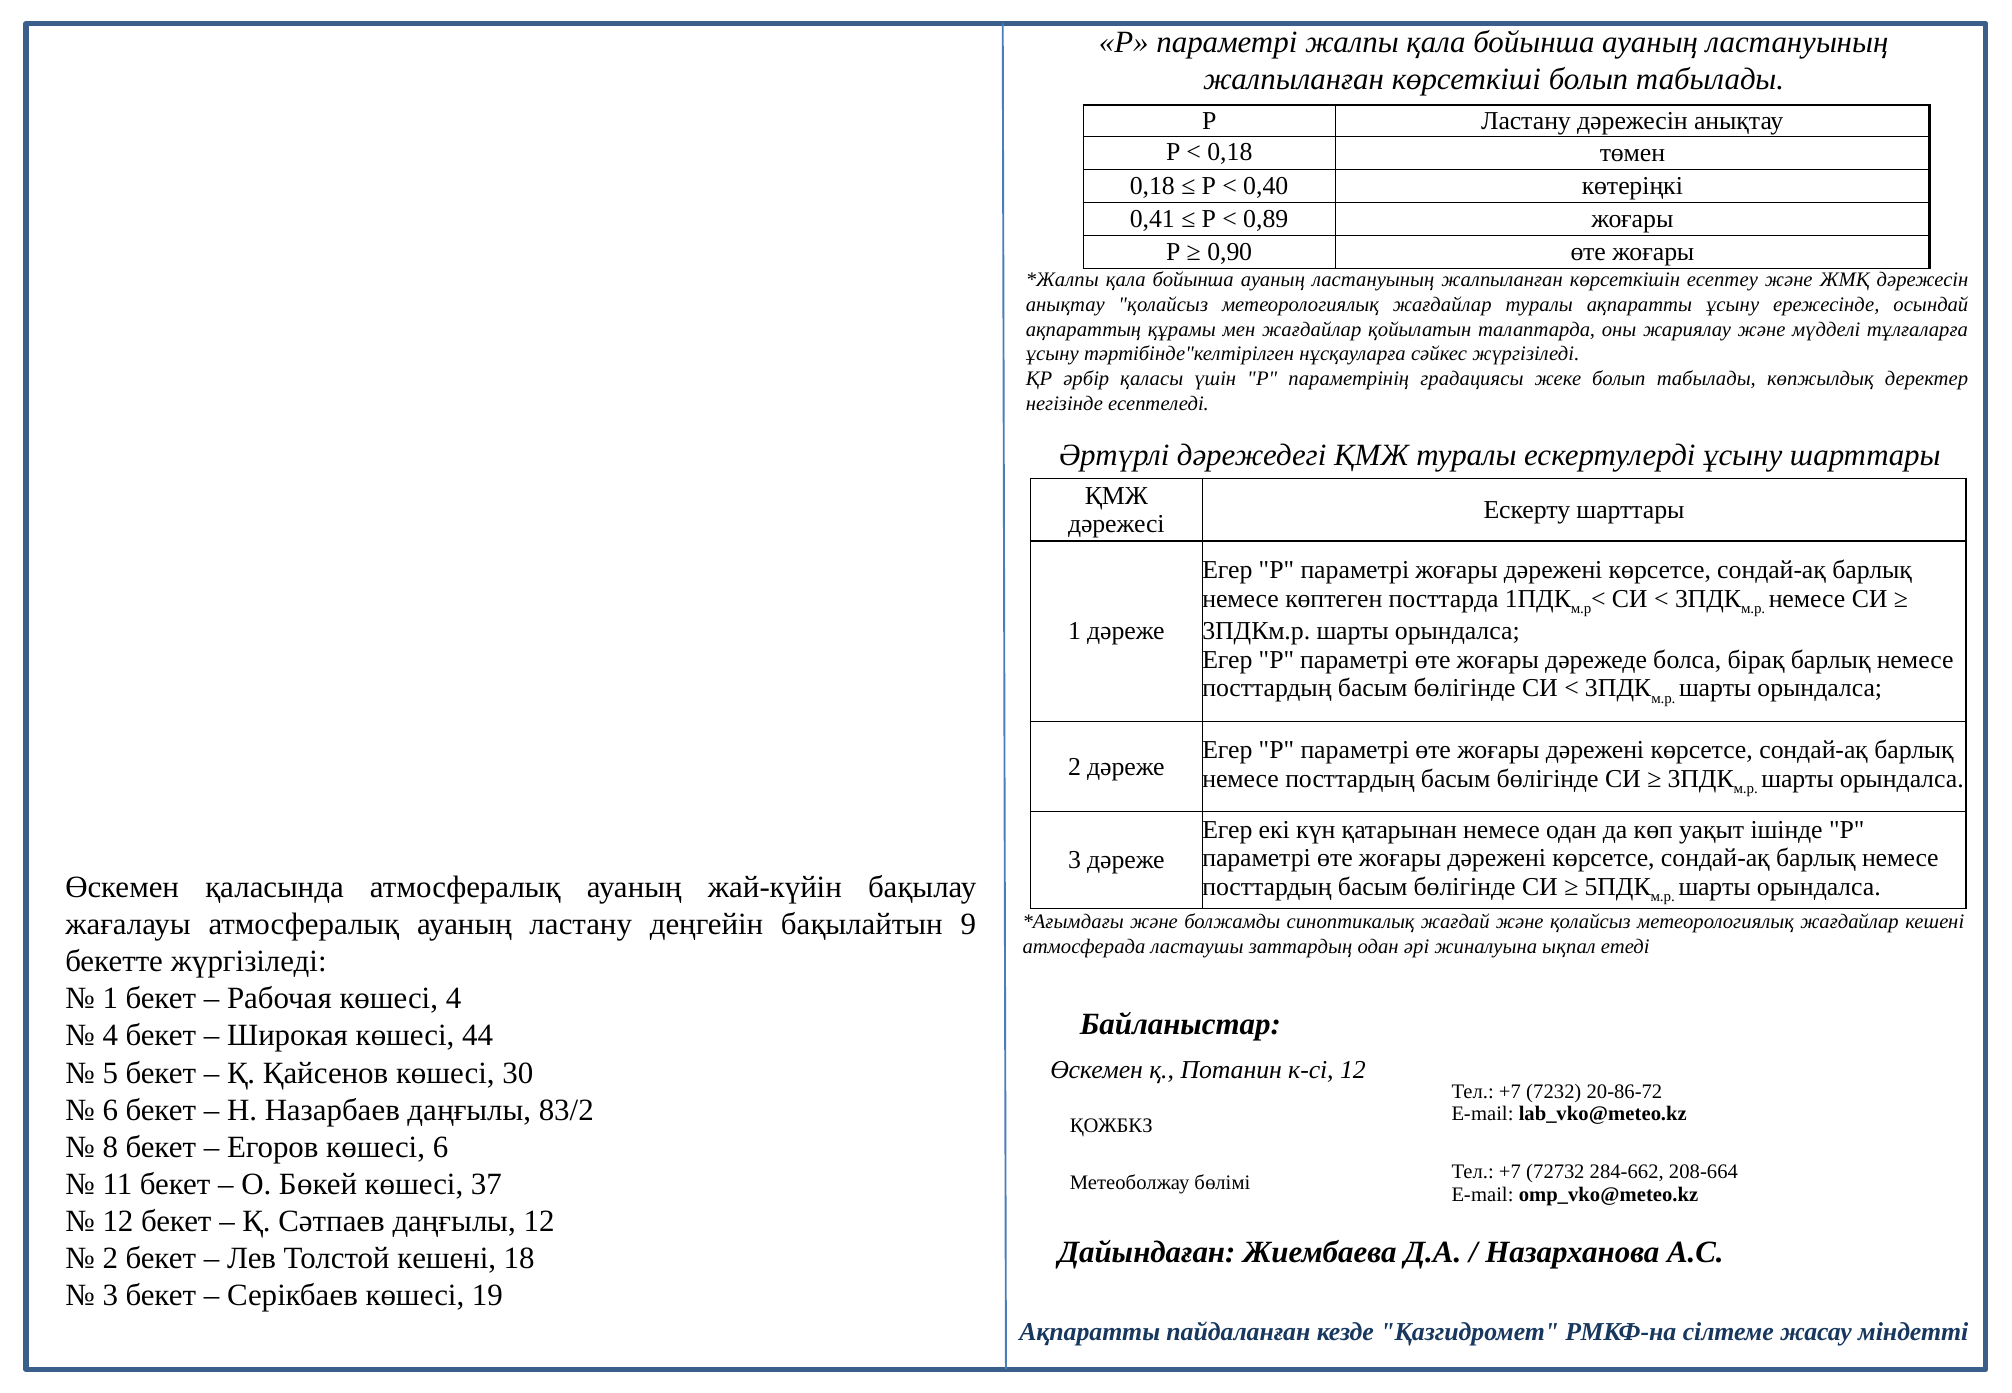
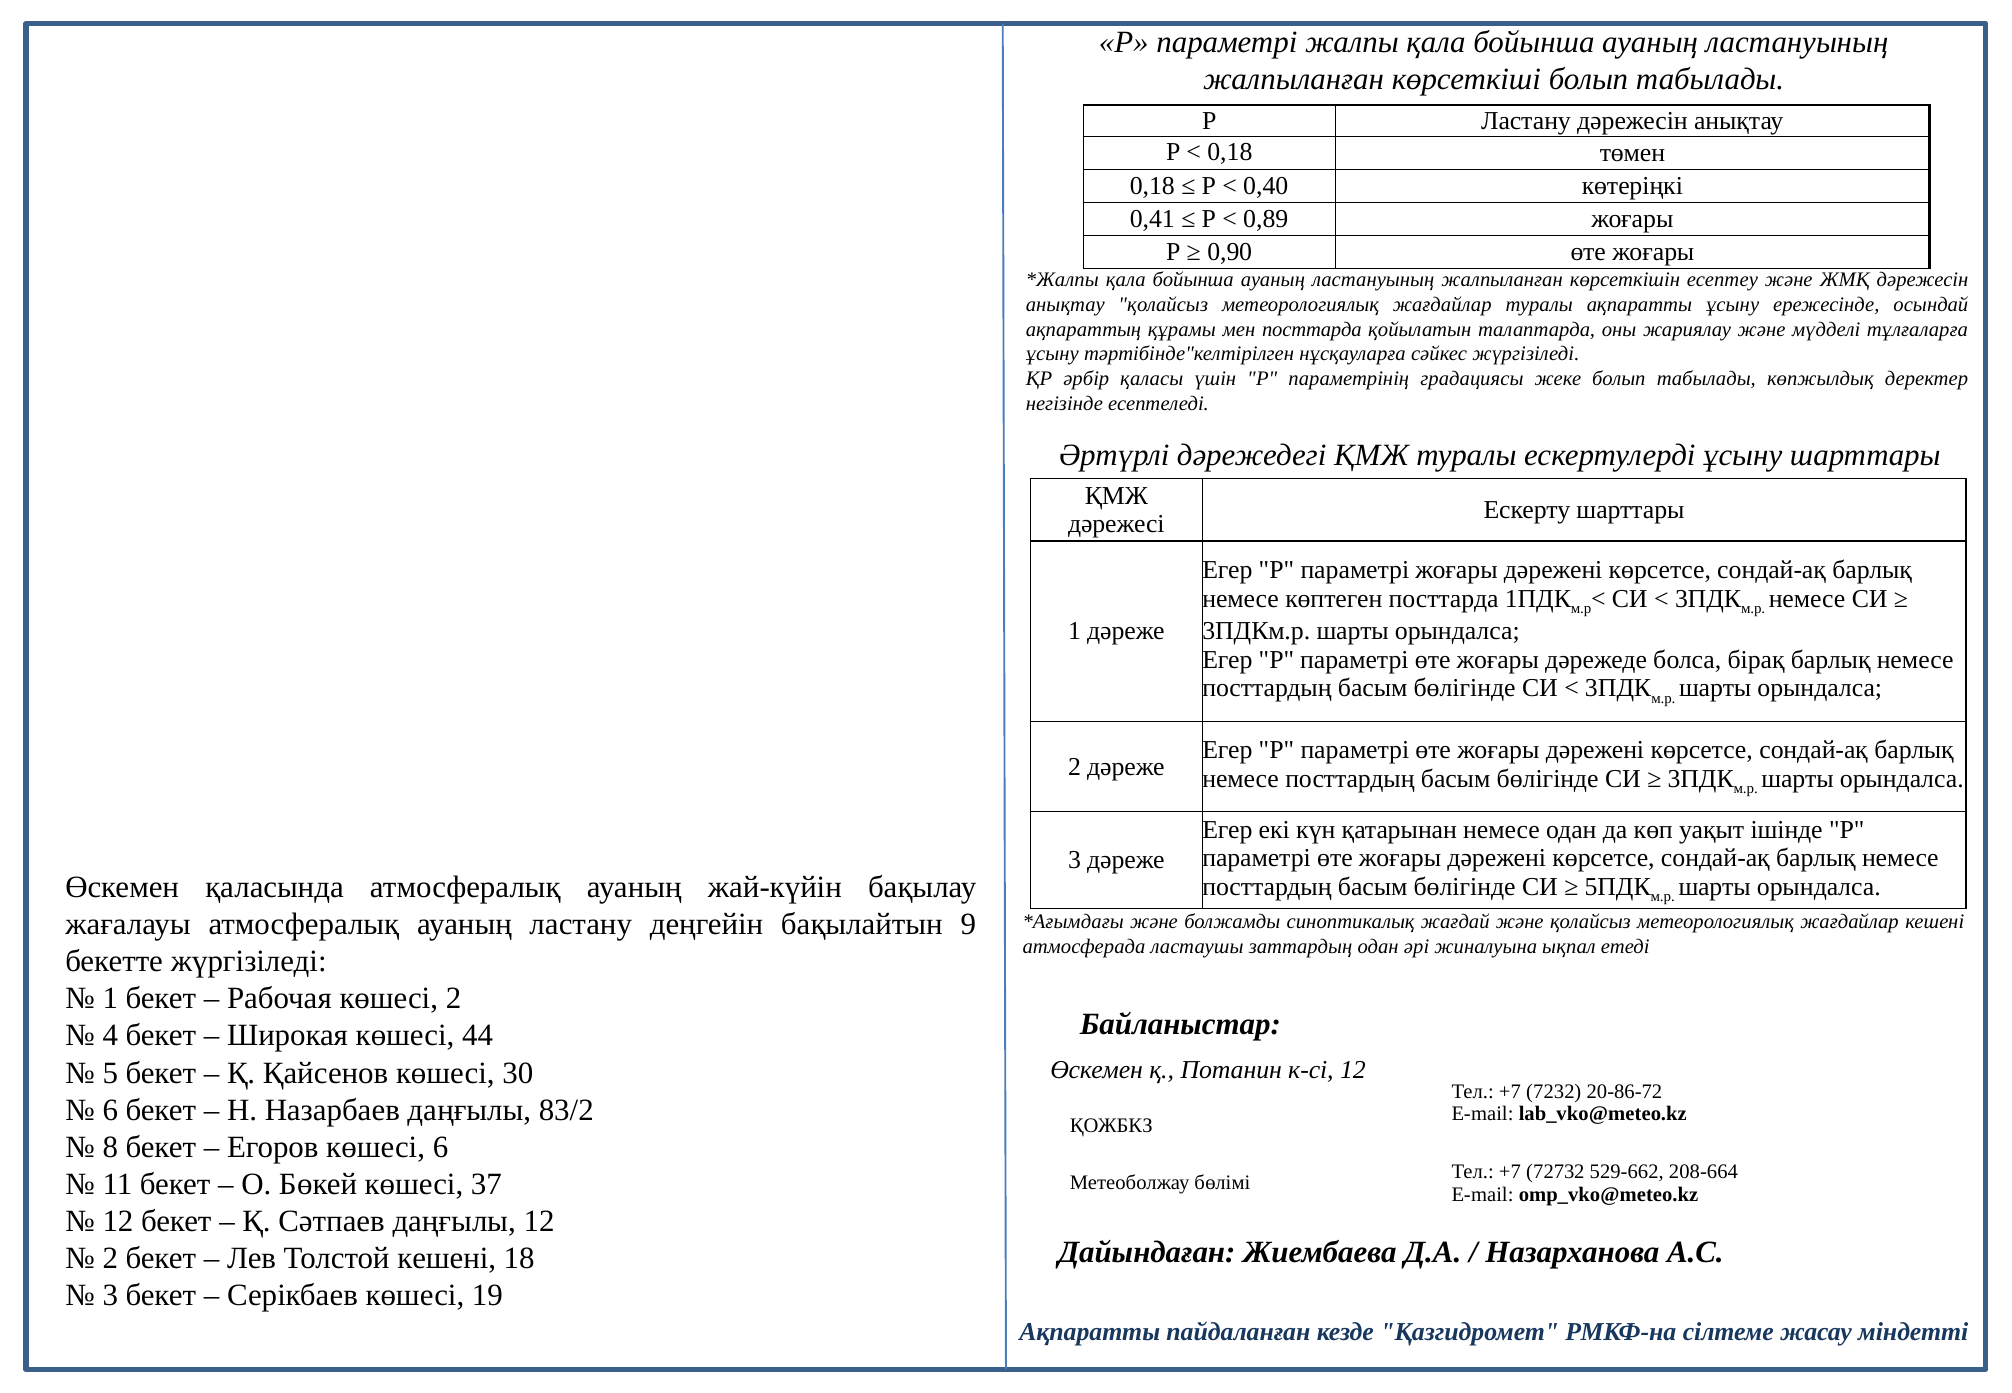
мен жағдайлар: жағдайлар -> посттарда (1312, 329)
көшесі 4: 4 -> 2 (454, 999)
284-662: 284-662 -> 529-662 (1627, 1172)
